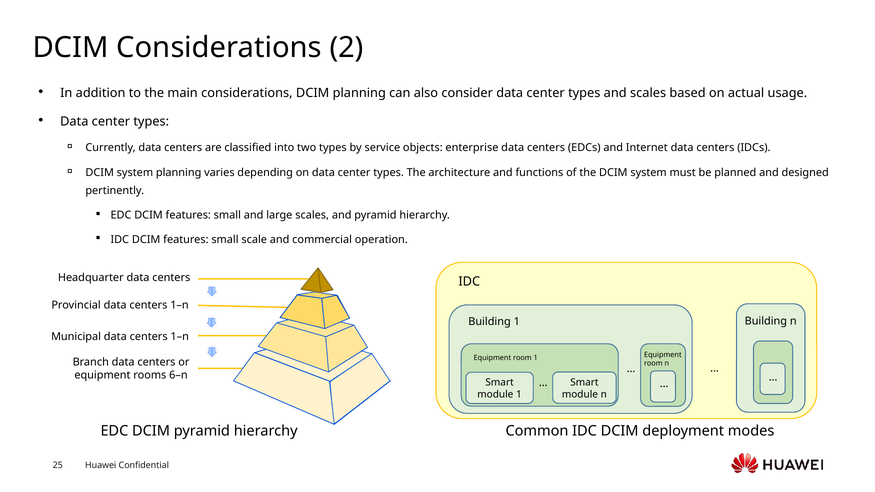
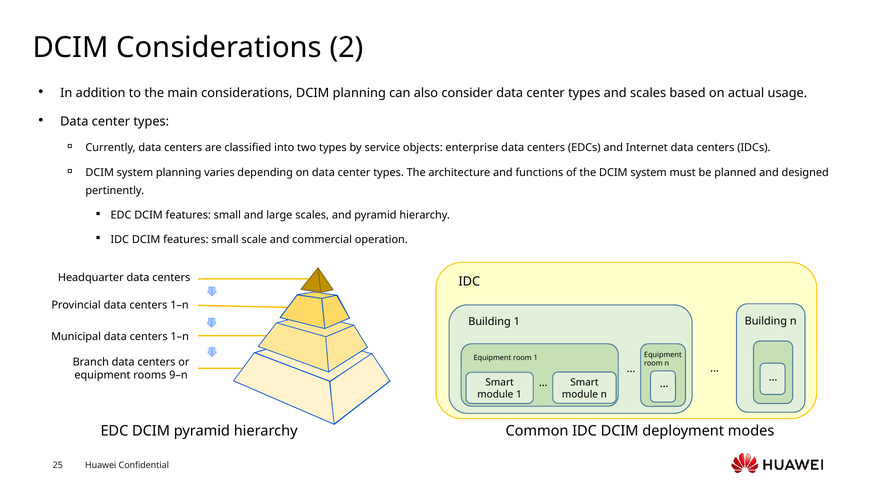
6–n: 6–n -> 9–n (178, 375)
